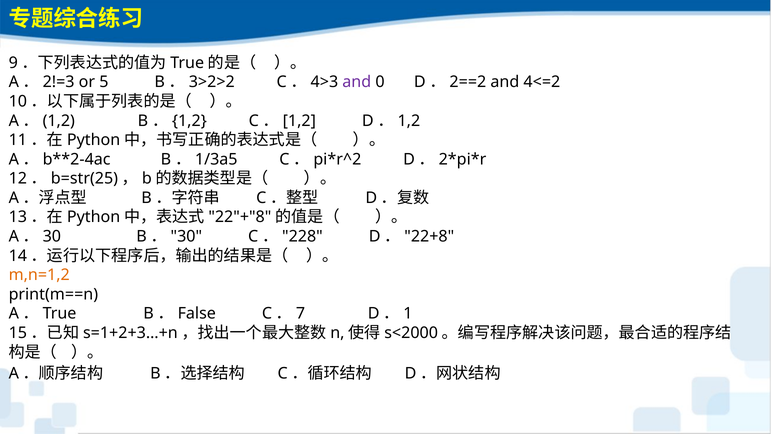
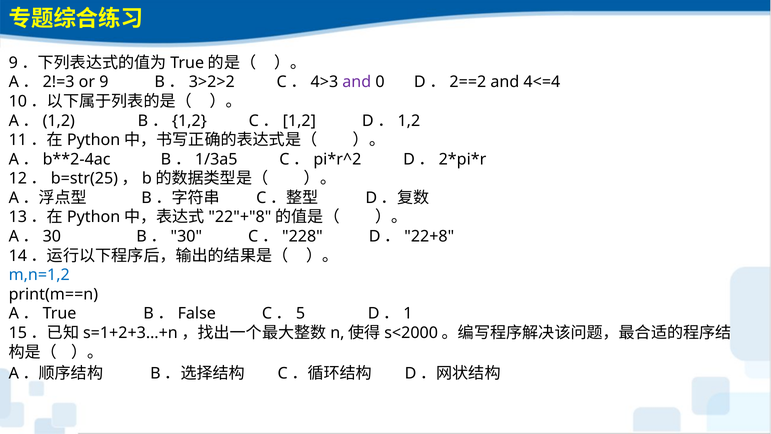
or 5: 5 -> 9 (104, 82)
4<=2: 4<=2 -> 4<=4 (542, 82)
m,n=1,2 colour: orange -> blue (39, 275)
7: 7 -> 5 (300, 313)
